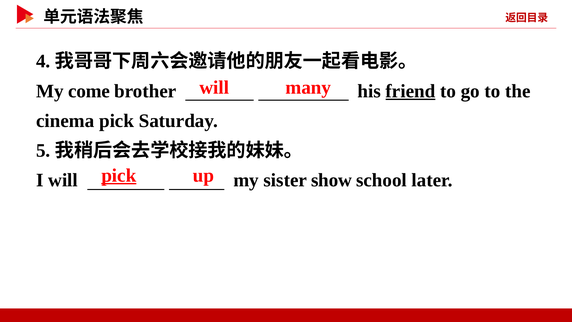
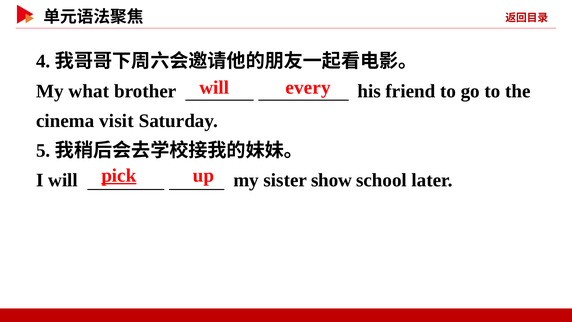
many: many -> every (308, 87)
come: come -> what (89, 91)
friend underline: present -> none (410, 91)
cinema pick: pick -> visit (116, 121)
